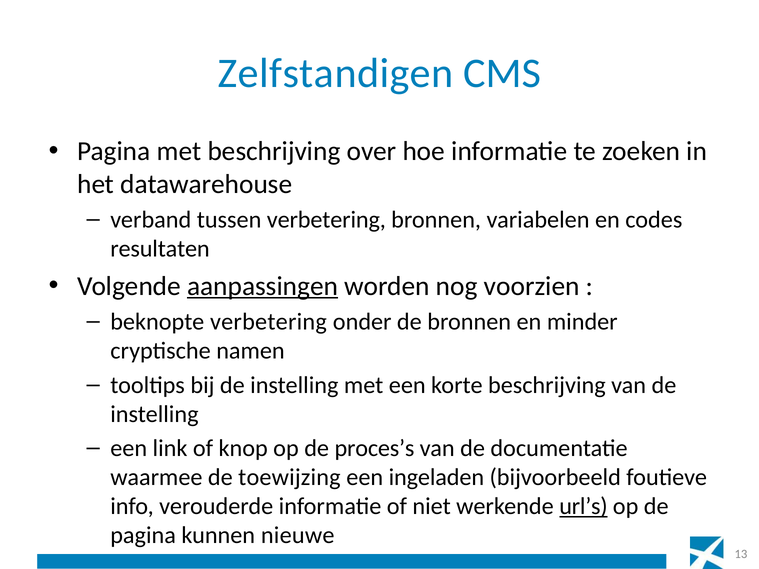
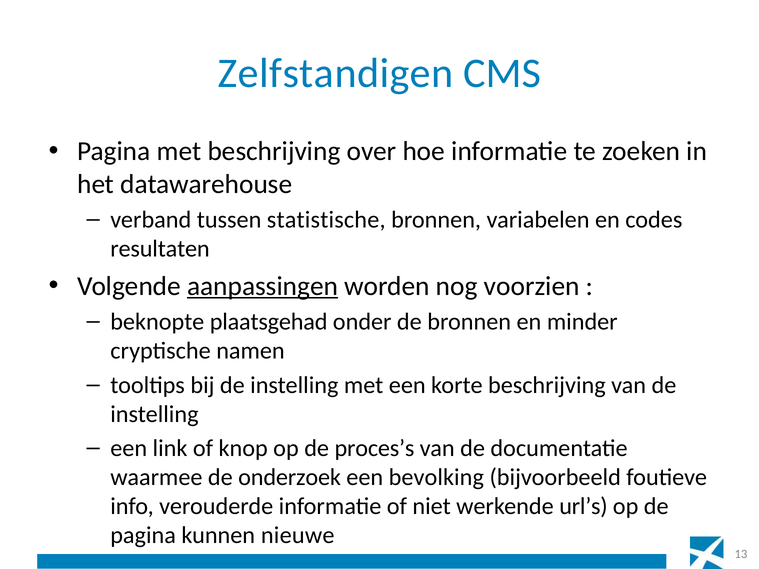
tussen verbetering: verbetering -> statistische (326, 220)
beknopte verbetering: verbetering -> plaatsgehad (269, 322)
toewijzing: toewijzing -> onderzoek (290, 477)
ingeladen: ingeladen -> bevolking (436, 477)
url’s underline: present -> none (583, 507)
